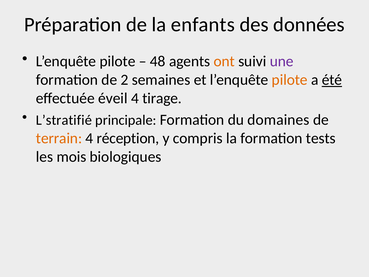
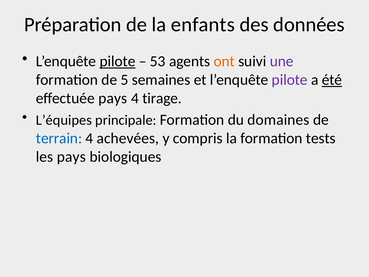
pilote underline: none -> present (117, 61)
48: 48 -> 53 (158, 61)
2: 2 -> 5 (125, 80)
pilote colour: orange -> purple (290, 80)
effectuée éveil: éveil -> pays (113, 98)
L’stratifié: L’stratifié -> L’équipes (64, 120)
terrain colour: orange -> blue (59, 138)
réception: réception -> achevées (128, 138)
les mois: mois -> pays (71, 157)
